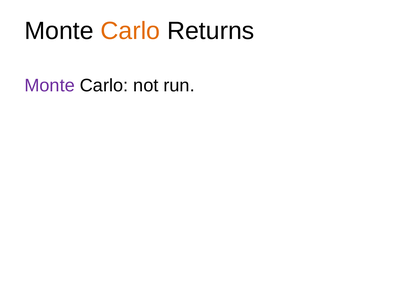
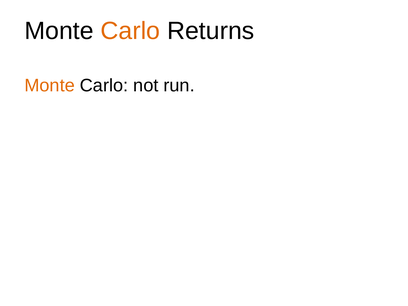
Monte colour: purple -> orange (50, 86)
